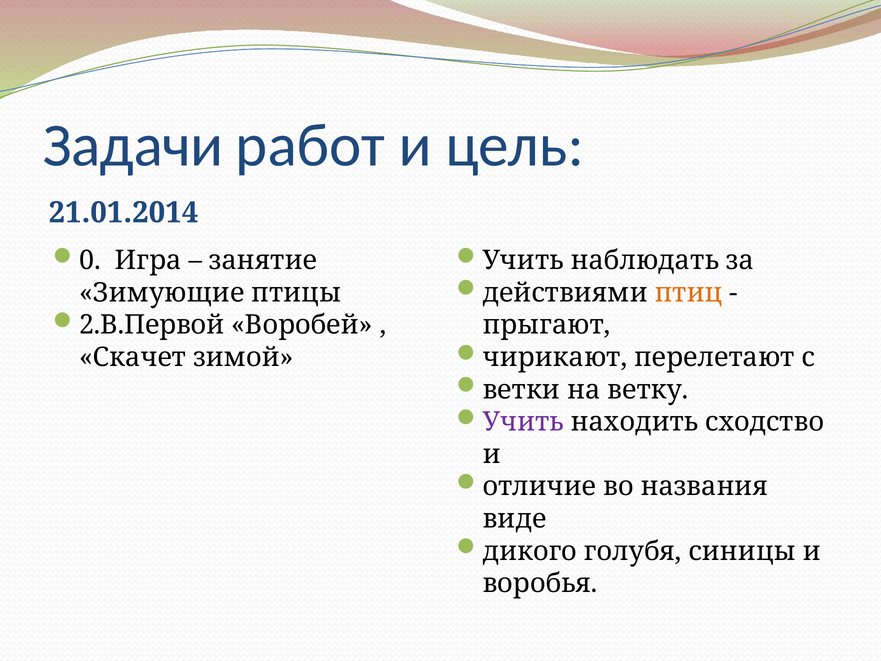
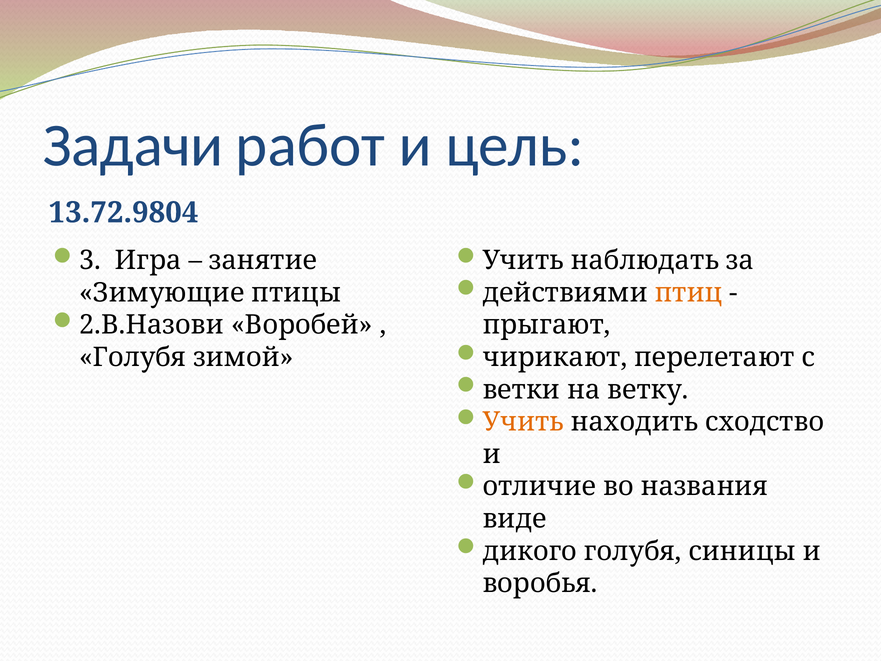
21.01.2014: 21.01.2014 -> 13.72.9804 (123, 212)
0: 0 -> 3 (90, 260)
2.В.Первой: 2.В.Первой -> 2.В.Назови (152, 325)
Скачет: Скачет -> Голубя (133, 357)
Учить colour: purple -> orange (523, 422)
